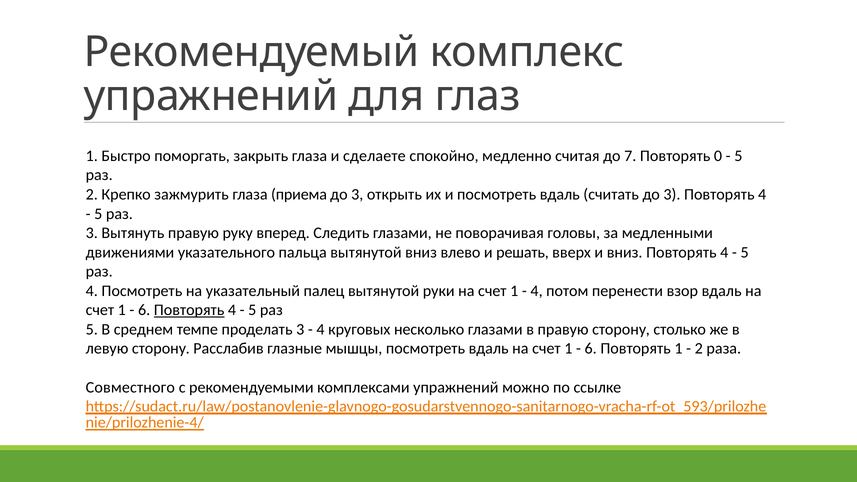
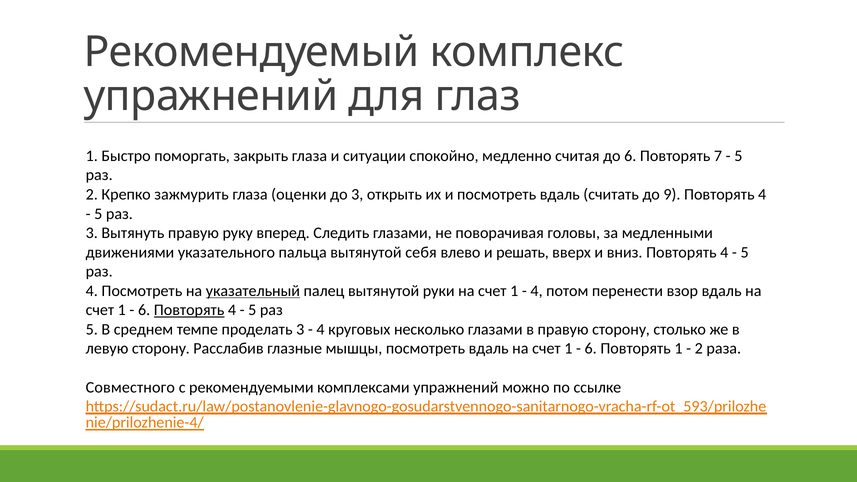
сделаете: сделаете -> ситуации (374, 156)
до 7: 7 -> 6 (630, 156)
0: 0 -> 7 (718, 156)
приема: приема -> оценки (299, 194)
считать до 3: 3 -> 9 (672, 194)
вытянутой вниз: вниз -> себя (421, 252)
указательный underline: none -> present (253, 291)
